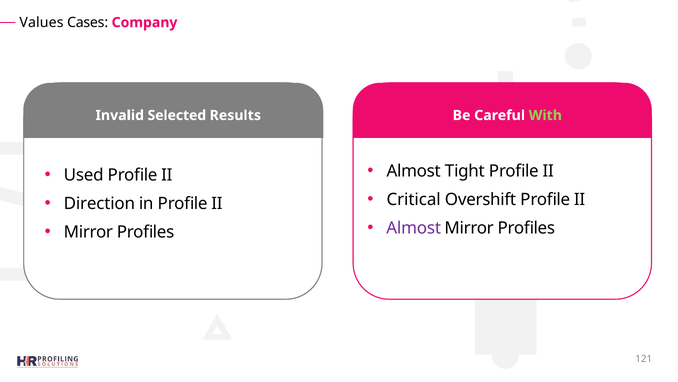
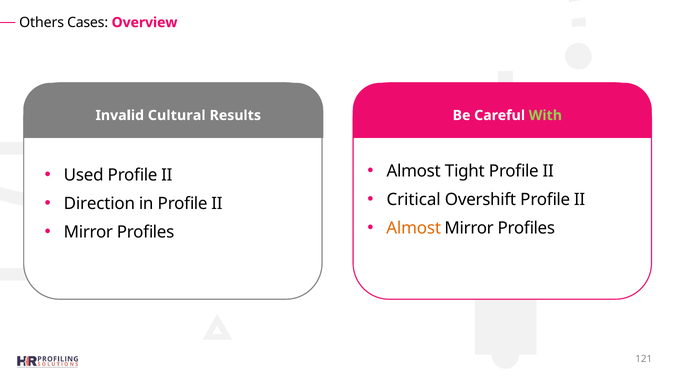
Values: Values -> Others (42, 22)
Company: Company -> Overview (145, 22)
Selected: Selected -> Cultural (177, 115)
Almost colour: purple -> orange (414, 228)
